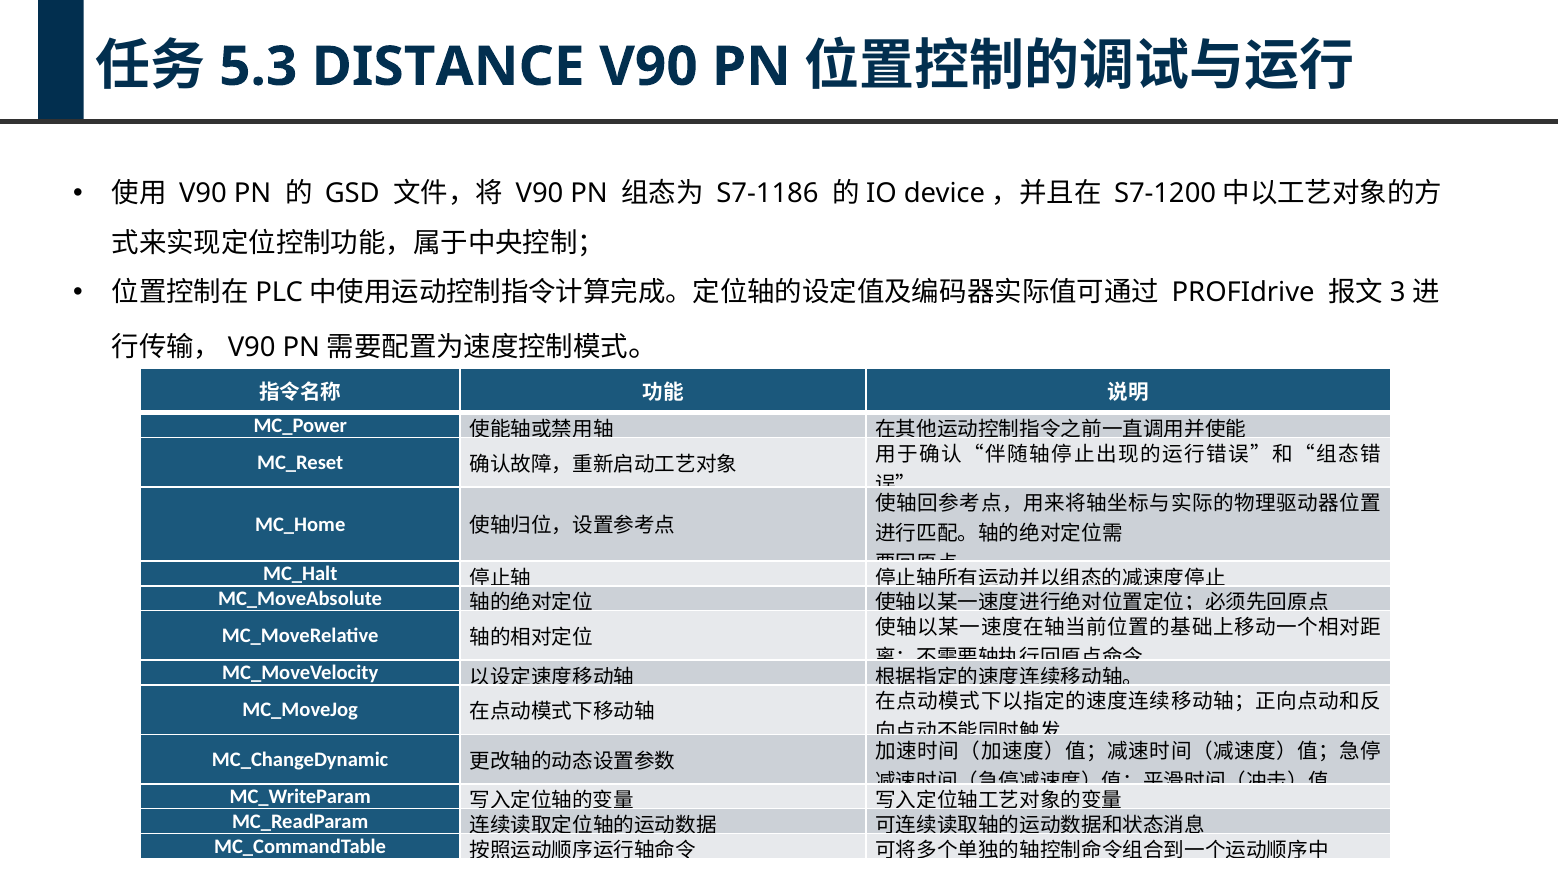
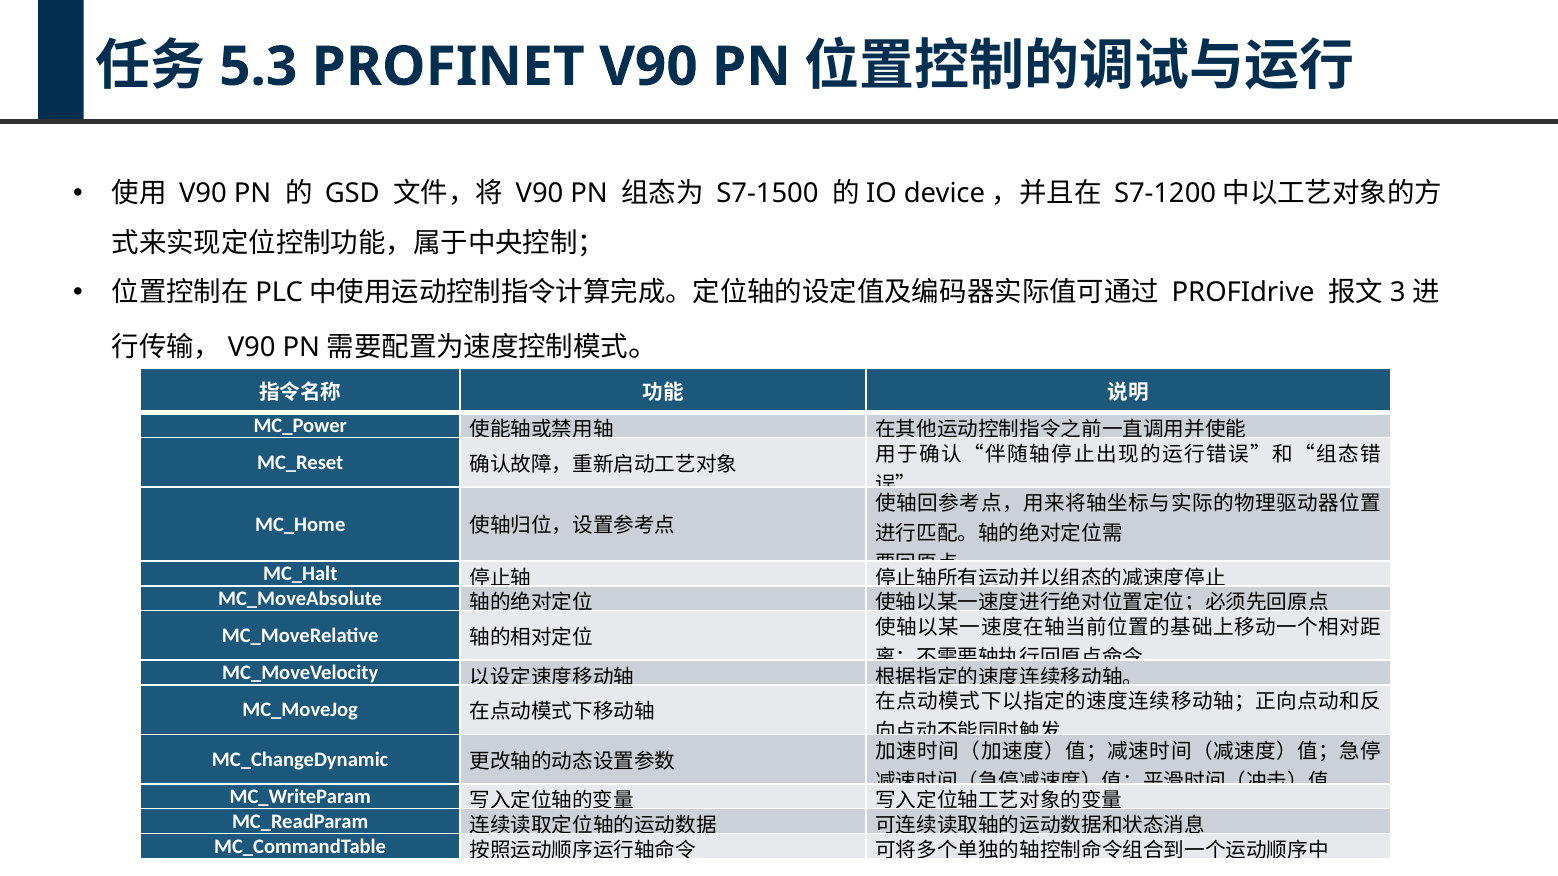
DISTANCE: DISTANCE -> PROFINET (448, 67)
S7-1186: S7-1186 -> S7-1500 (767, 194)
